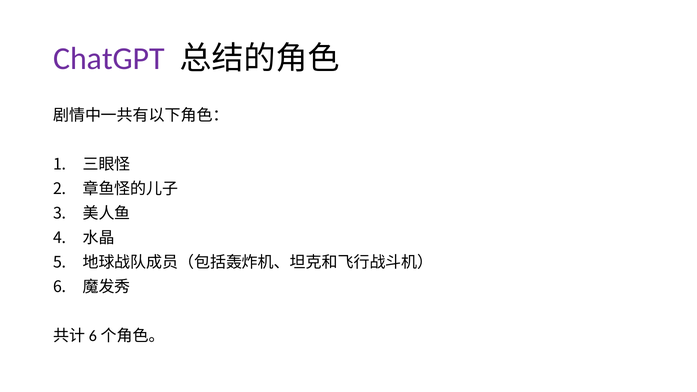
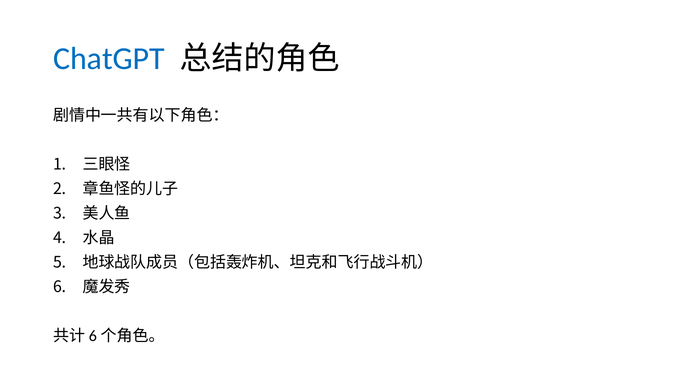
ChatGPT colour: purple -> blue (109, 59)
